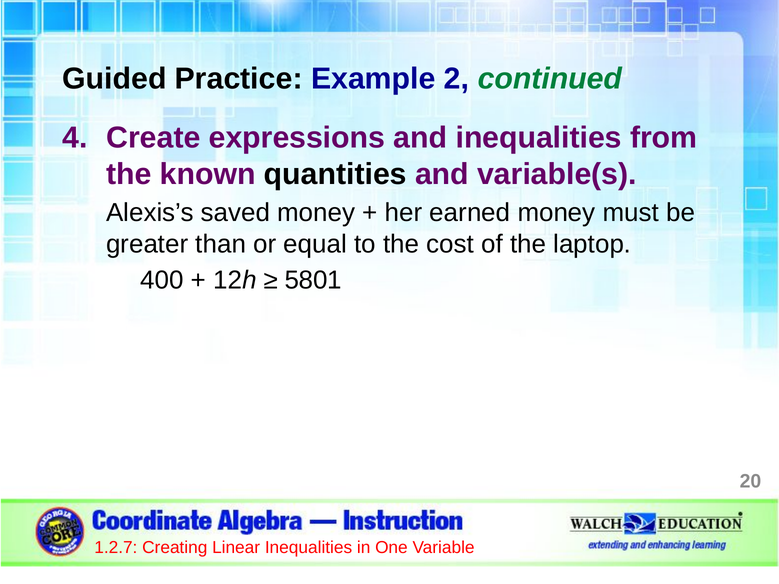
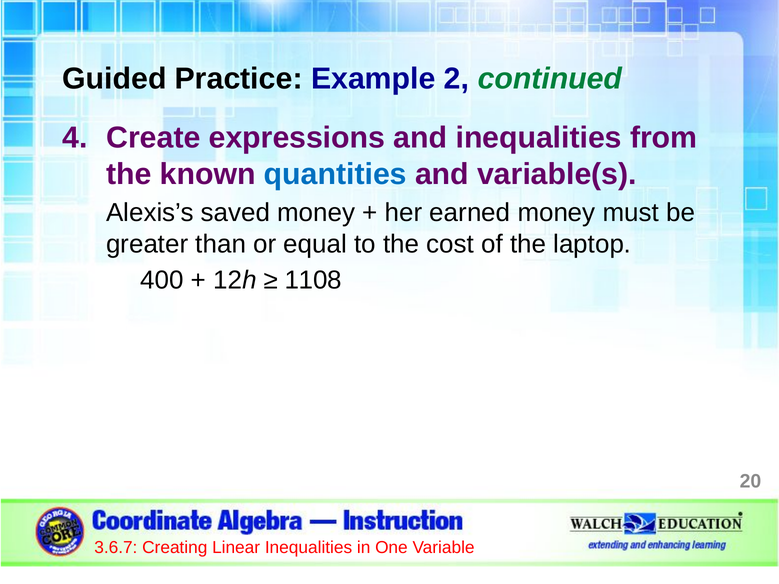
quantities colour: black -> blue (335, 174)
5801: 5801 -> 1108 (313, 281)
1.2.7: 1.2.7 -> 3.6.7 (116, 548)
